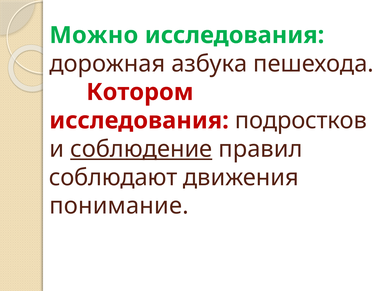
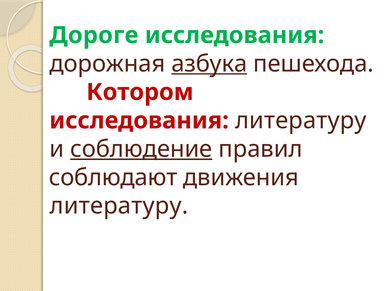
Можно: Можно -> Дороге (94, 35)
азбука underline: none -> present (209, 64)
исследования подростков: подростков -> литературу (301, 121)
понимание: понимание -> литературу (119, 206)
